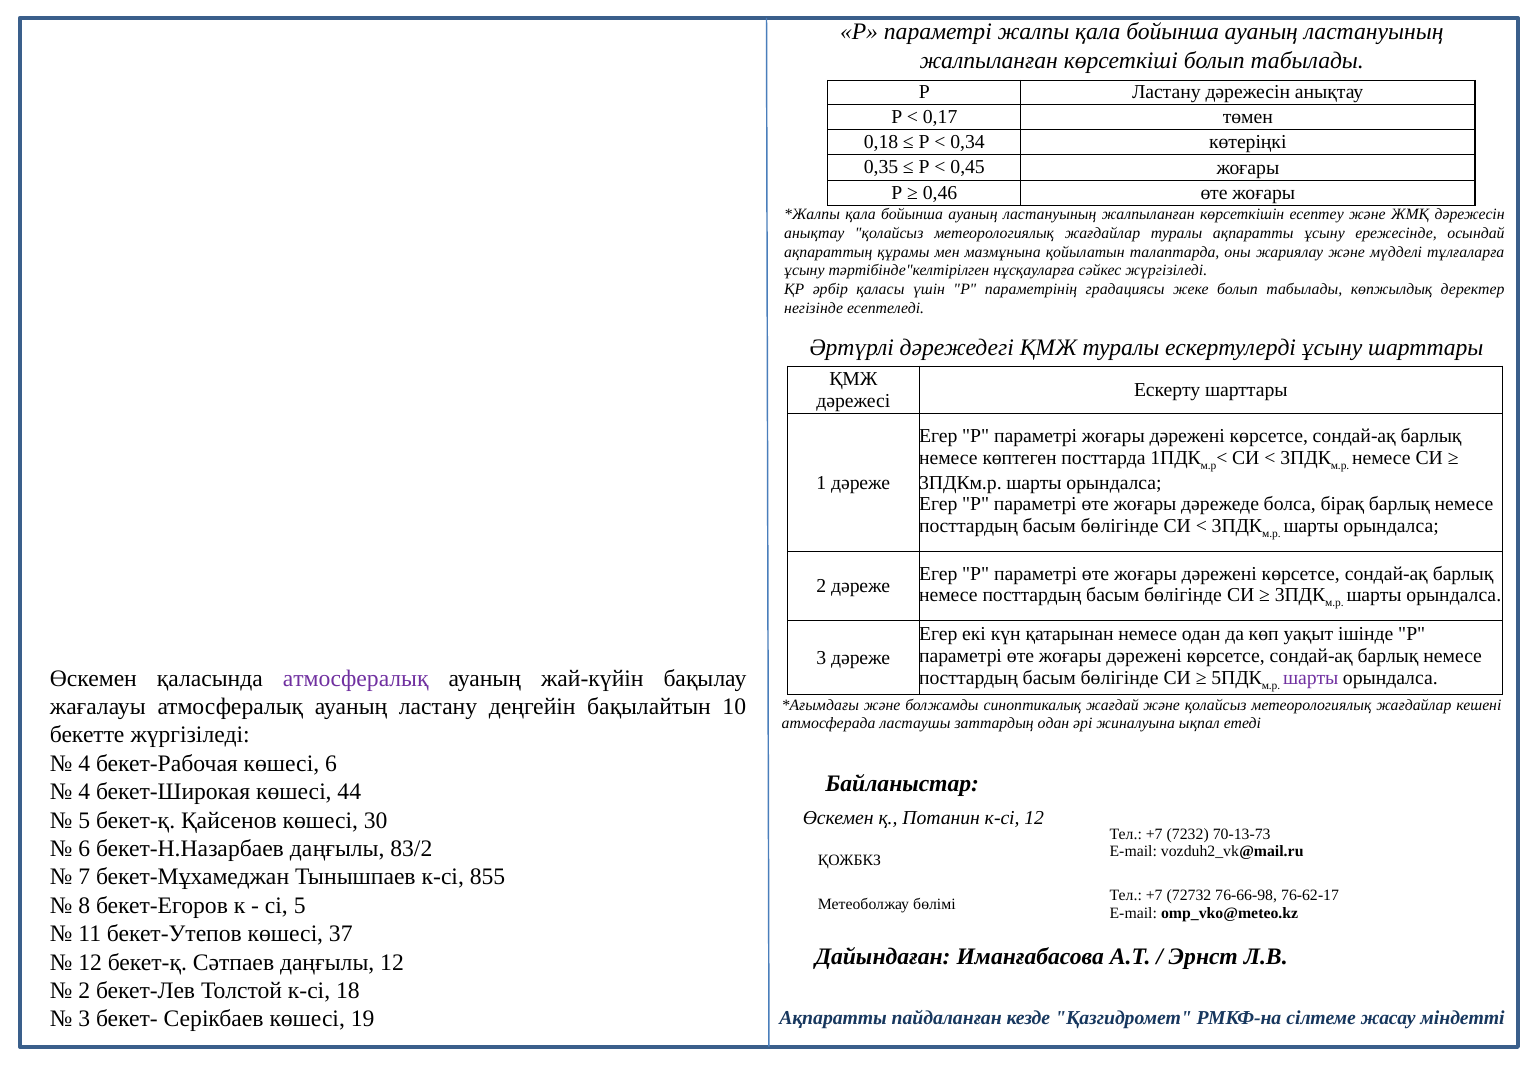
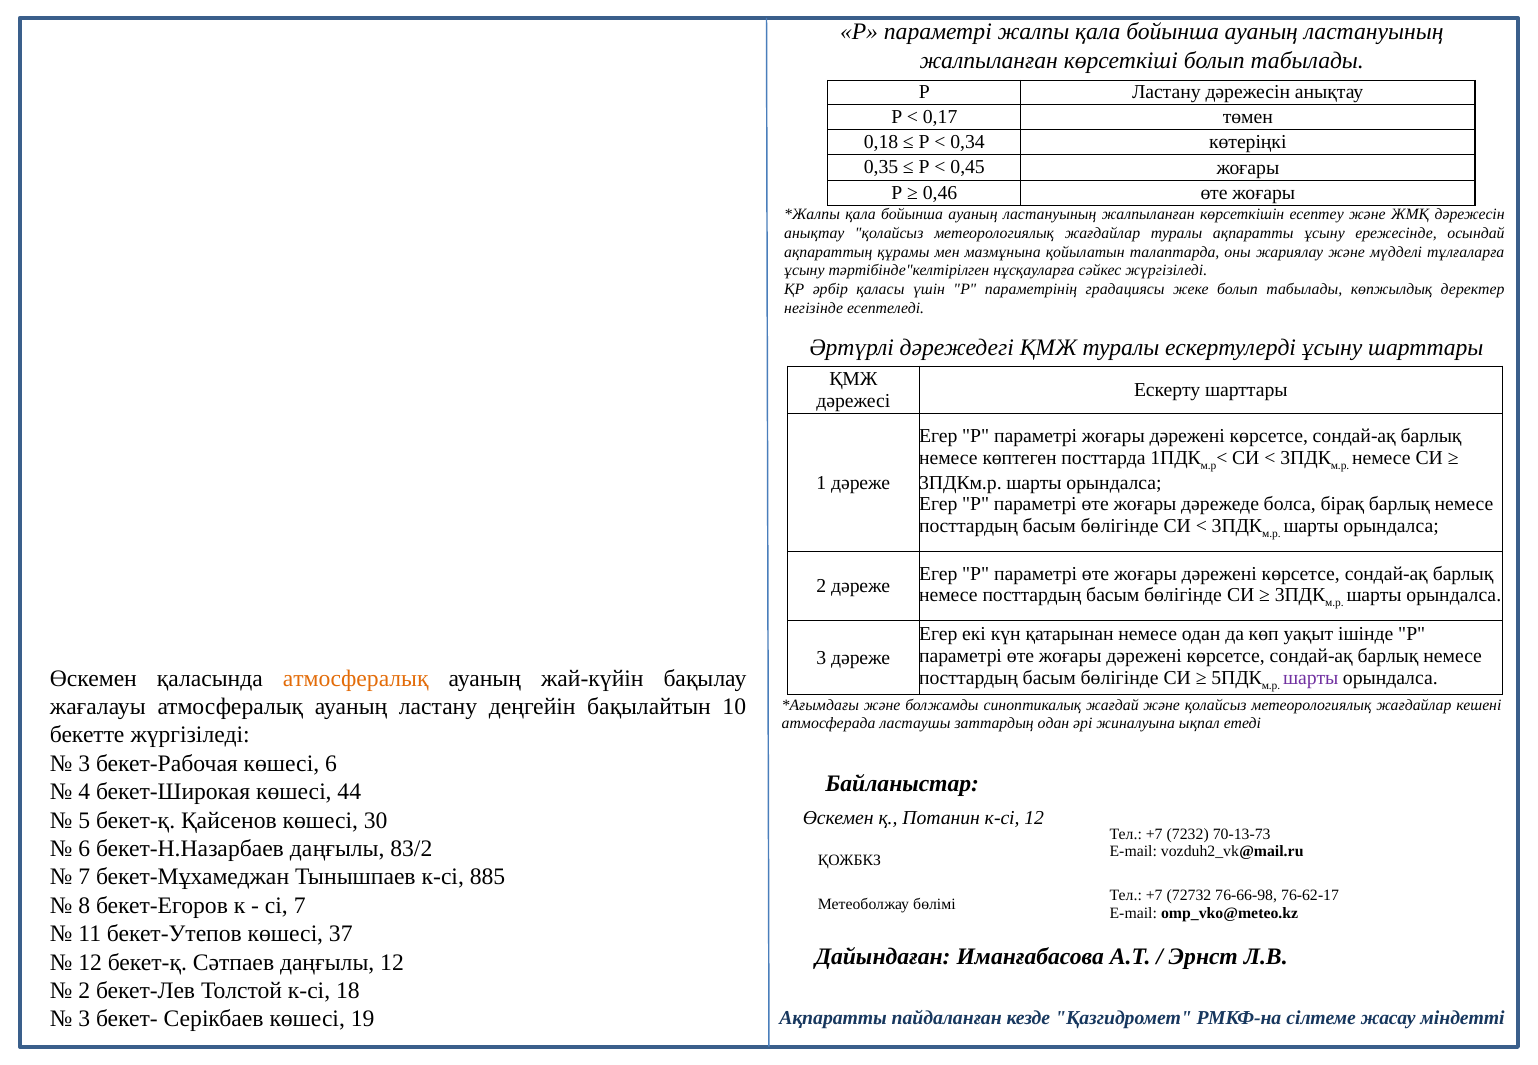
атмосфералық colour: purple -> orange (356, 678)
4: 4 -> 3 (84, 763)
855: 855 -> 885 (488, 877)
сі 5: 5 -> 7 (300, 905)
